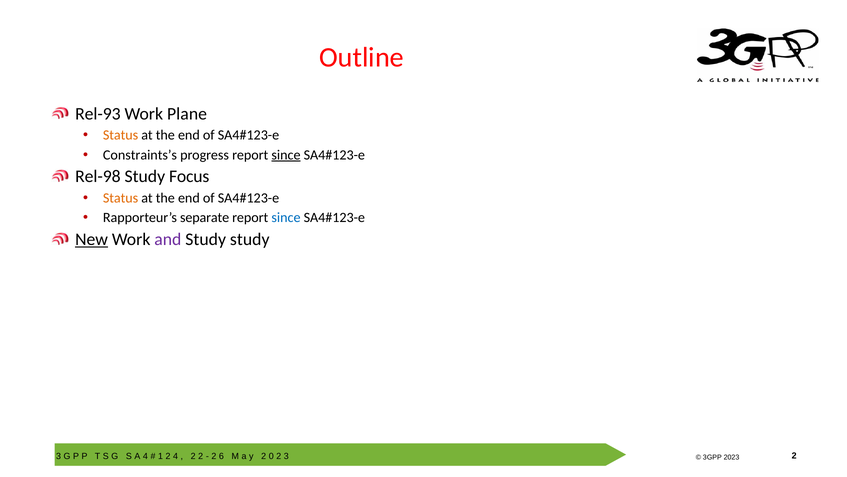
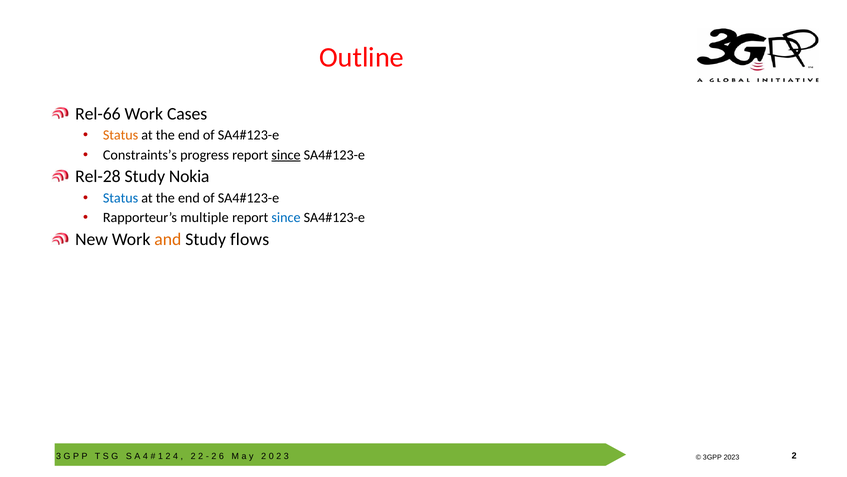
Rel-93: Rel-93 -> Rel-66 (98, 114)
Plane: Plane -> Cases (187, 114)
Rel-98: Rel-98 -> Rel-28 (98, 176)
Focus: Focus -> Nokia (189, 176)
Status colour: orange -> blue (121, 198)
separate: separate -> multiple (204, 218)
New underline: present -> none (92, 239)
and colour: purple -> orange (168, 239)
Study study: study -> flows (250, 239)
